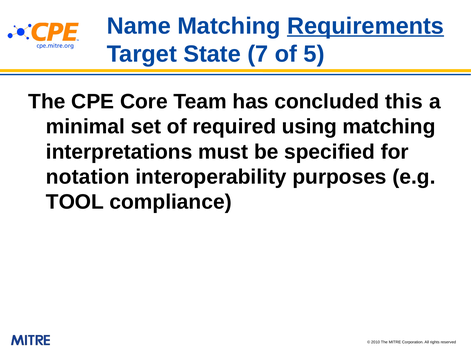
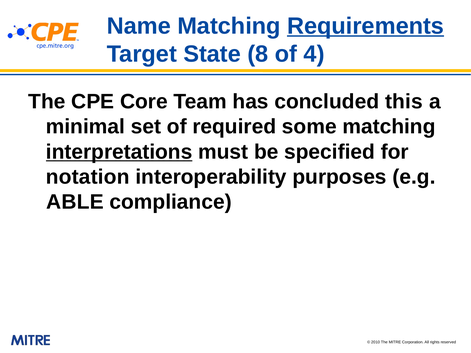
7: 7 -> 8 (258, 54)
5: 5 -> 4 (314, 54)
using: using -> some (309, 127)
interpretations underline: none -> present (119, 152)
TOOL: TOOL -> ABLE (75, 202)
